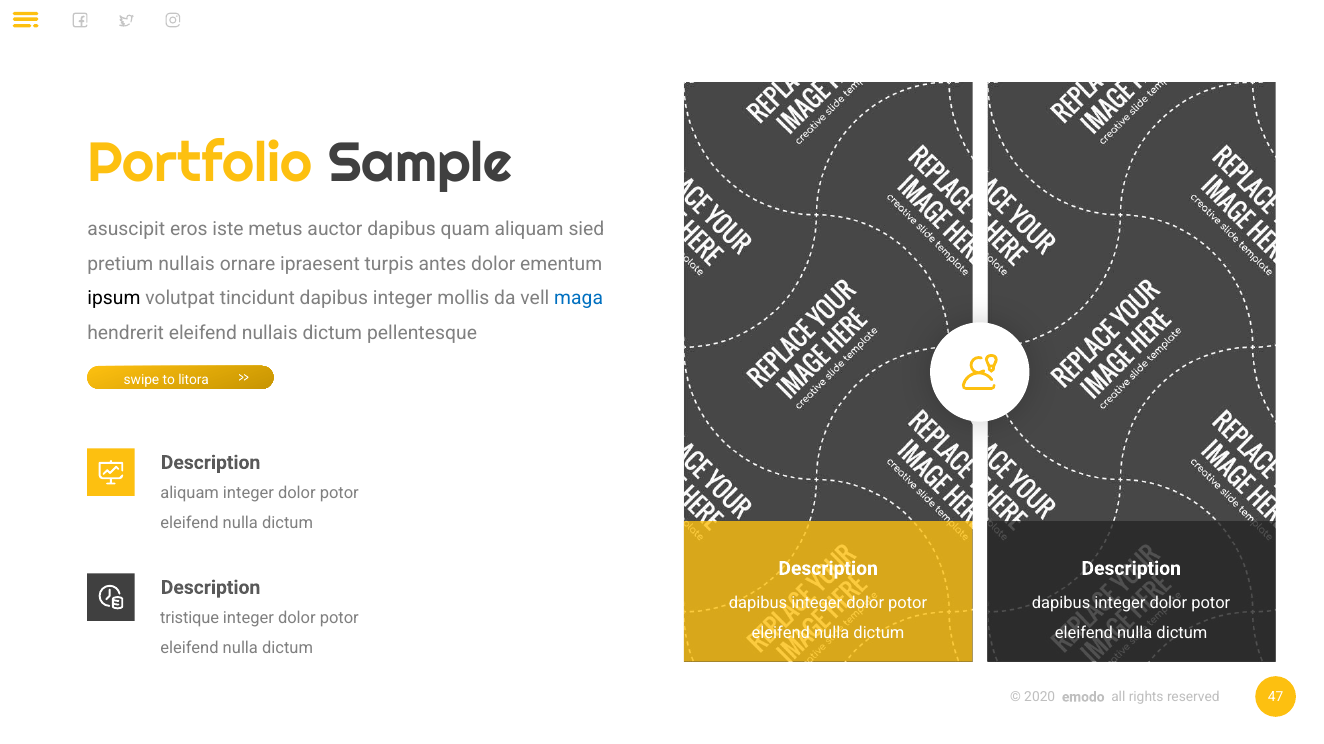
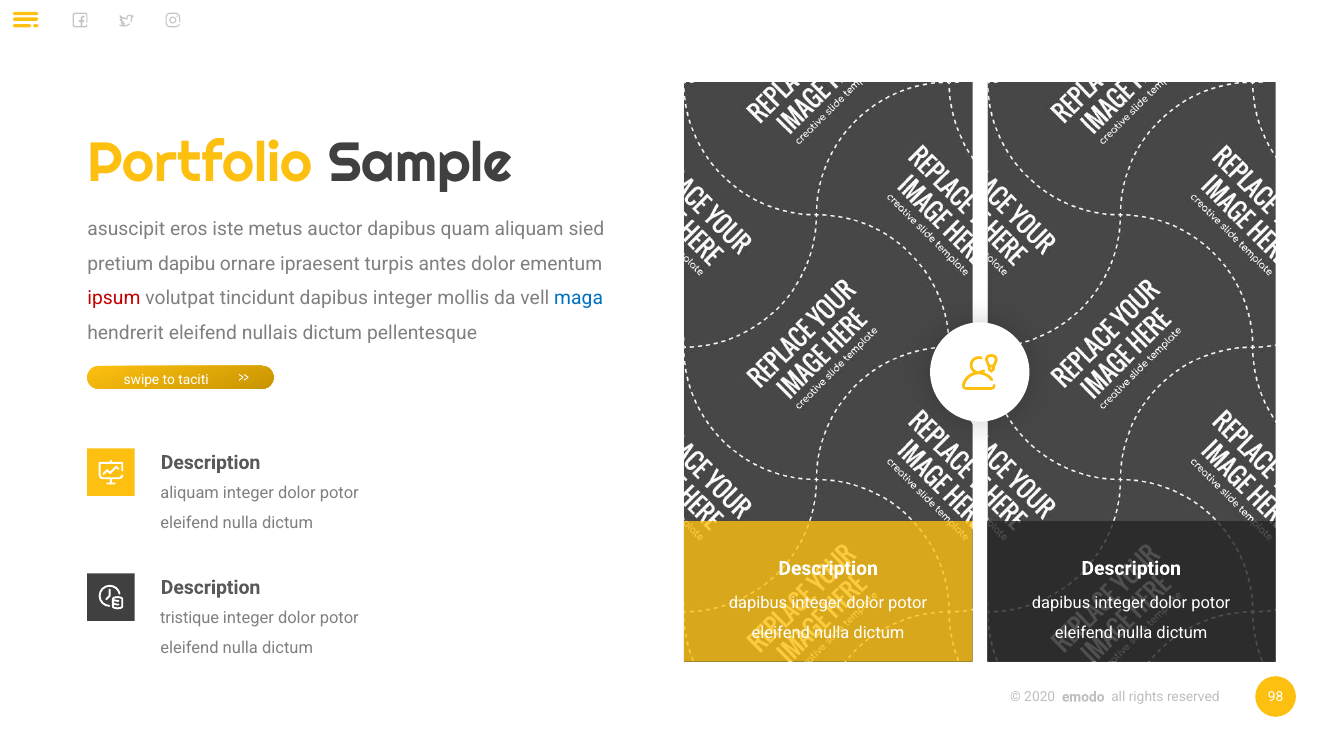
pretium nullais: nullais -> dapibu (187, 264)
ipsum colour: black -> red (114, 299)
litora: litora -> taciti (193, 380)
47: 47 -> 98 (1276, 698)
